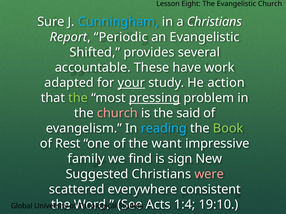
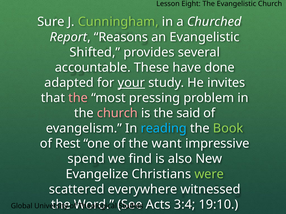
Cunningham colour: light blue -> light green (118, 22)
a Christians: Christians -> Churched (214, 22)
Periodic: Periodic -> Reasons (121, 37)
work: work -> done (220, 68)
action: action -> invites (226, 83)
the colour: light green -> pink (78, 98)
pressing underline: present -> none (155, 98)
family: family -> spend (86, 159)
sign: sign -> also (180, 159)
Suggested: Suggested -> Evangelize (97, 174)
were colour: pink -> light green (209, 174)
consistent: consistent -> witnessed (211, 190)
1:4: 1:4 -> 3:4 (185, 205)
